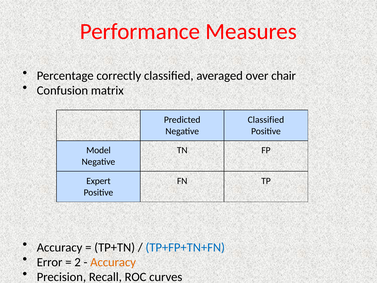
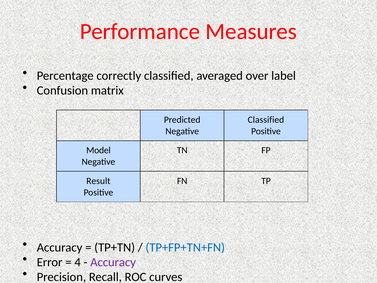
chair: chair -> label (284, 76)
Expert: Expert -> Result (98, 181)
2: 2 -> 4 (78, 262)
Accuracy colour: orange -> purple (113, 262)
